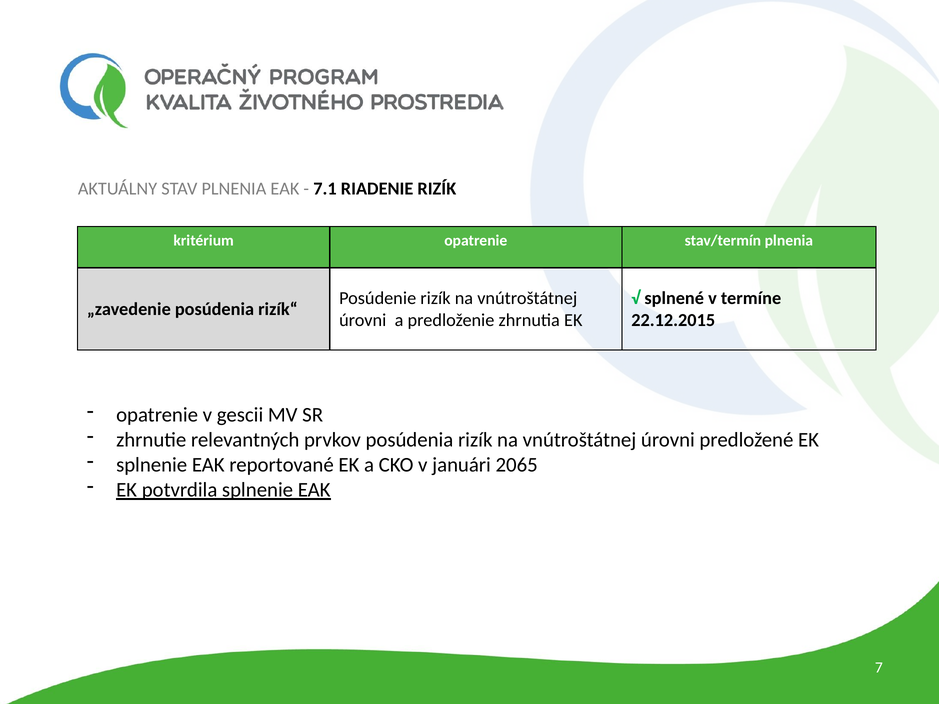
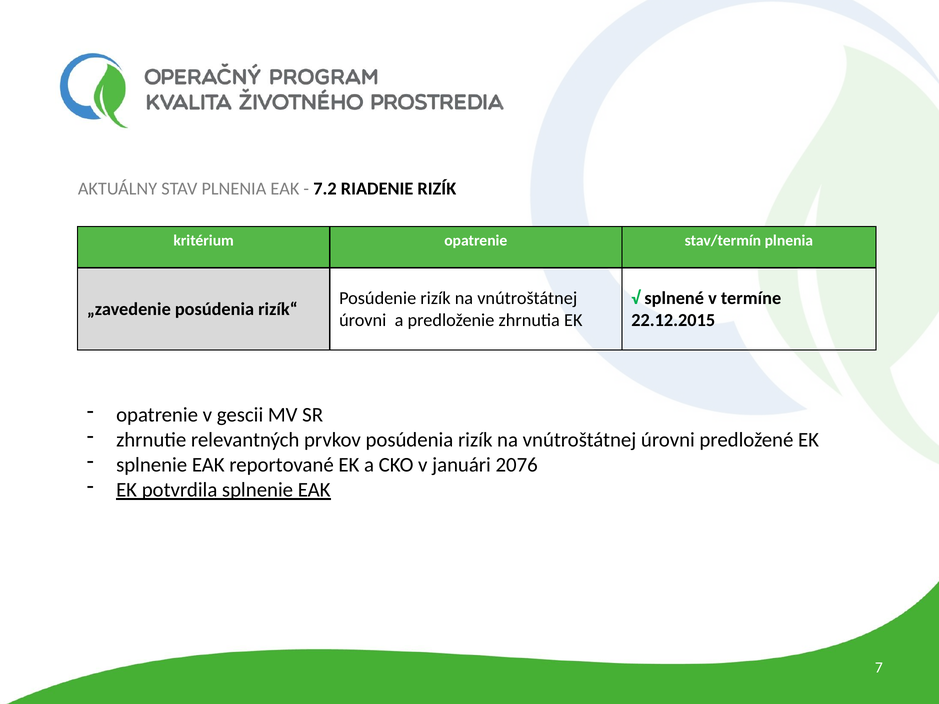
7.1: 7.1 -> 7.2 (325, 189)
2065: 2065 -> 2076 (517, 465)
